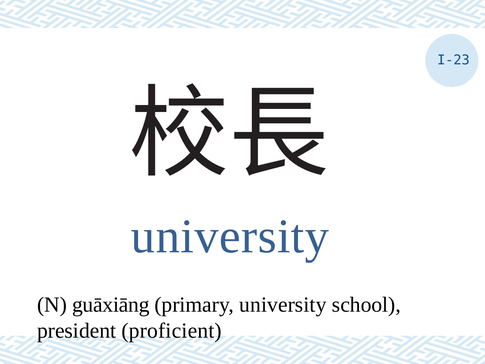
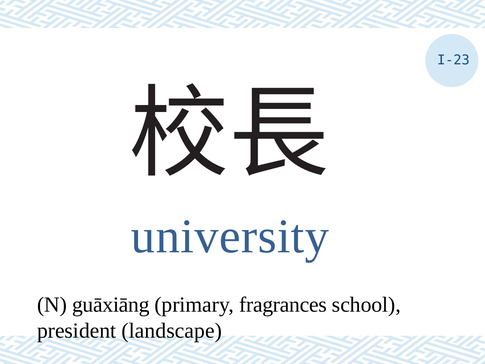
primary university: university -> fragrances (283, 305)
proficient: proficient -> landscape (172, 331)
